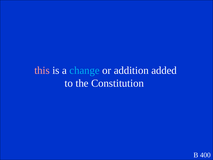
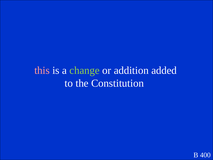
change colour: light blue -> light green (85, 70)
